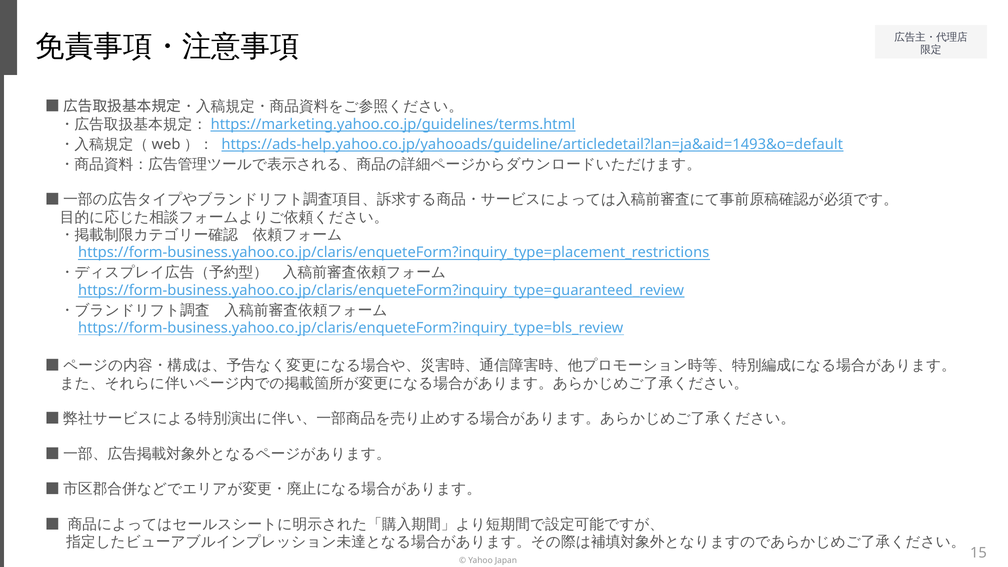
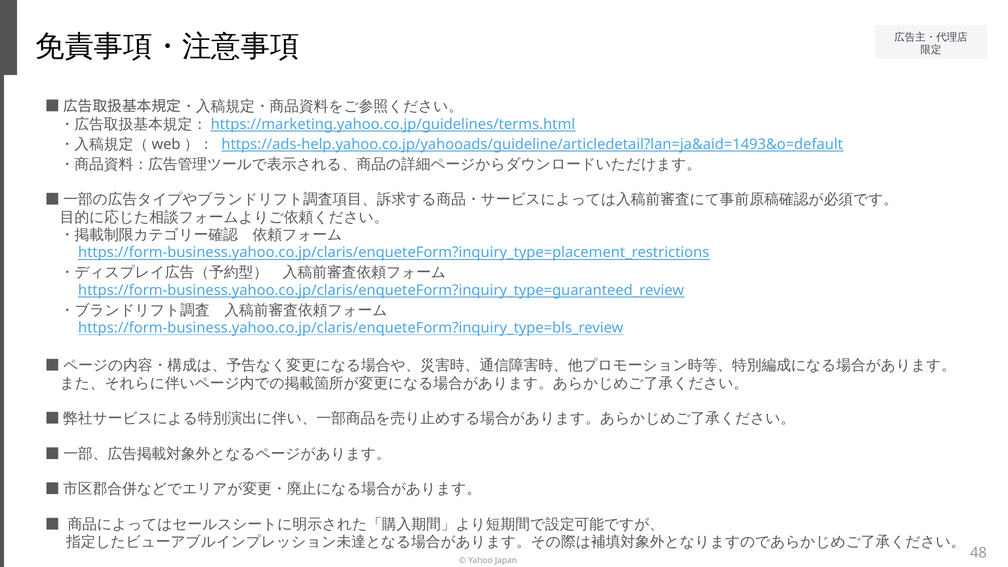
15: 15 -> 48 (978, 553)
